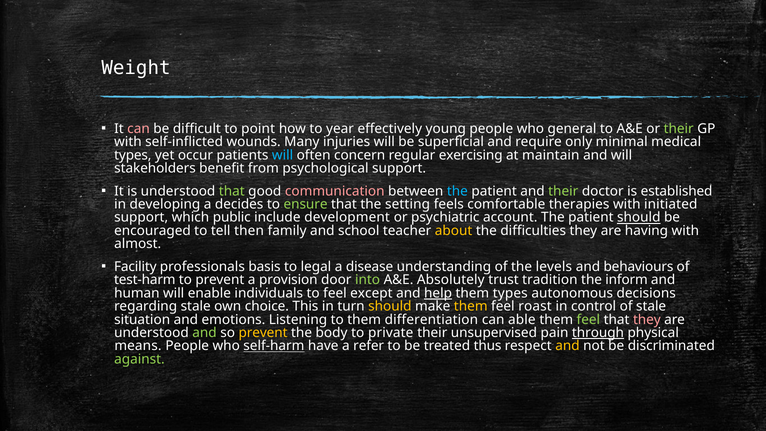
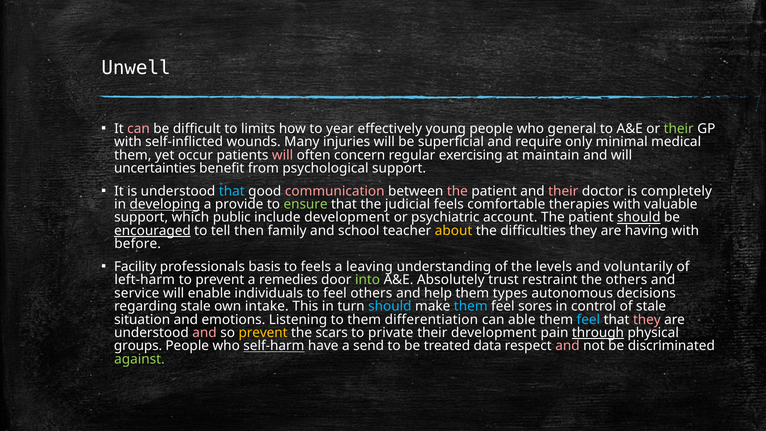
Weight: Weight -> Unwell (136, 68)
point: point -> limits (258, 129)
types: types -> them (133, 155)
will colour: light blue -> pink (283, 155)
stakeholders: stakeholders -> uncertainties (155, 168)
that colour: light green -> light blue (232, 191)
the colour: light blue -> pink (457, 191)
their colour: light green -> pink (563, 191)
established: established -> completely (676, 191)
developing underline: none -> present (165, 204)
decides: decides -> provide (239, 204)
setting: setting -> judicial (408, 204)
initiated: initiated -> valuable (671, 204)
encouraged underline: none -> present (152, 231)
almost: almost -> before (138, 244)
to legal: legal -> feels (316, 267)
disease: disease -> leaving (369, 267)
behaviours: behaviours -> voluntarily (638, 267)
test-harm: test-harm -> left-harm (145, 280)
provision: provision -> remedies (288, 280)
tradition: tradition -> restraint (550, 280)
the inform: inform -> others (626, 280)
human: human -> service (137, 293)
feel except: except -> others (371, 293)
help underline: present -> none (438, 293)
choice: choice -> intake (267, 306)
should colour: yellow -> light blue (390, 306)
them colour: yellow -> light blue (471, 306)
roast: roast -> sores (535, 306)
feel colour: light green -> light blue (588, 319)
and colour: light green -> pink (205, 333)
body: body -> scars (332, 333)
their unsupervised: unsupervised -> development (494, 333)
means: means -> groups (138, 346)
refer: refer -> send (369, 346)
thus: thus -> data (488, 346)
and colour: yellow -> pink (567, 346)
